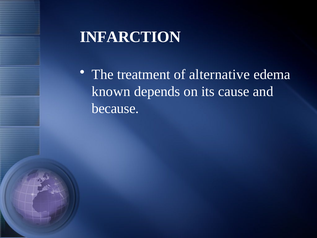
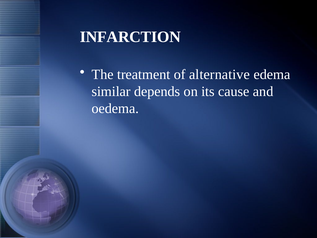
known: known -> similar (111, 91)
because: because -> oedema (115, 108)
